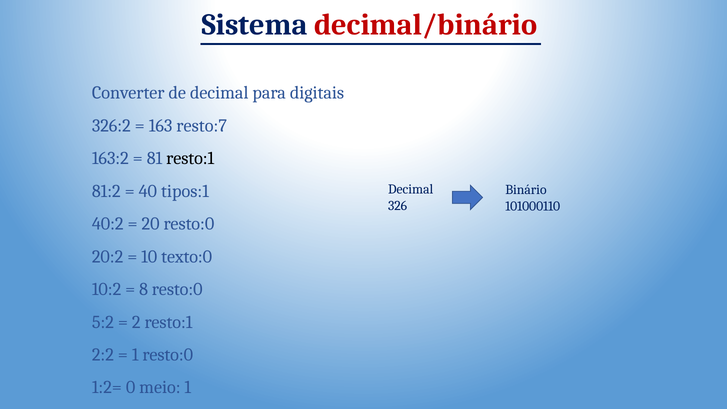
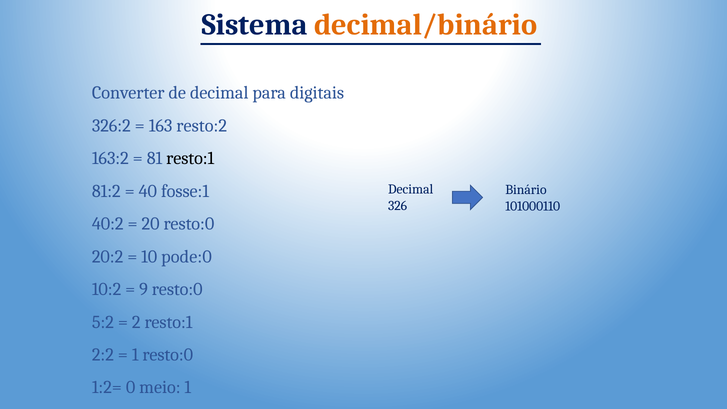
decimal/binário colour: red -> orange (426, 25)
resto:7: resto:7 -> resto:2 (202, 126)
tipos:1: tipos:1 -> fosse:1 (185, 191)
texto:0: texto:0 -> pode:0 (187, 257)
8: 8 -> 9 (144, 289)
